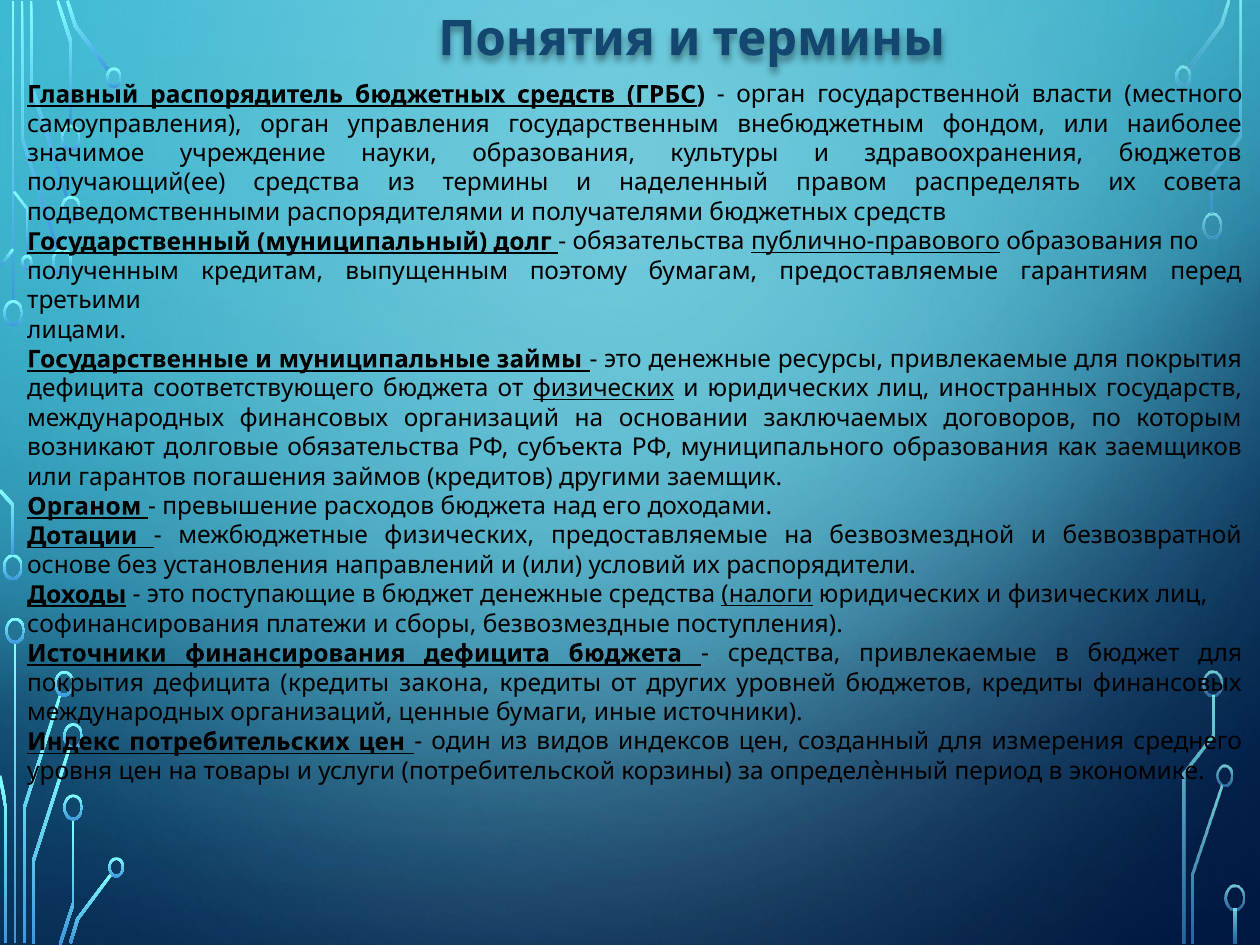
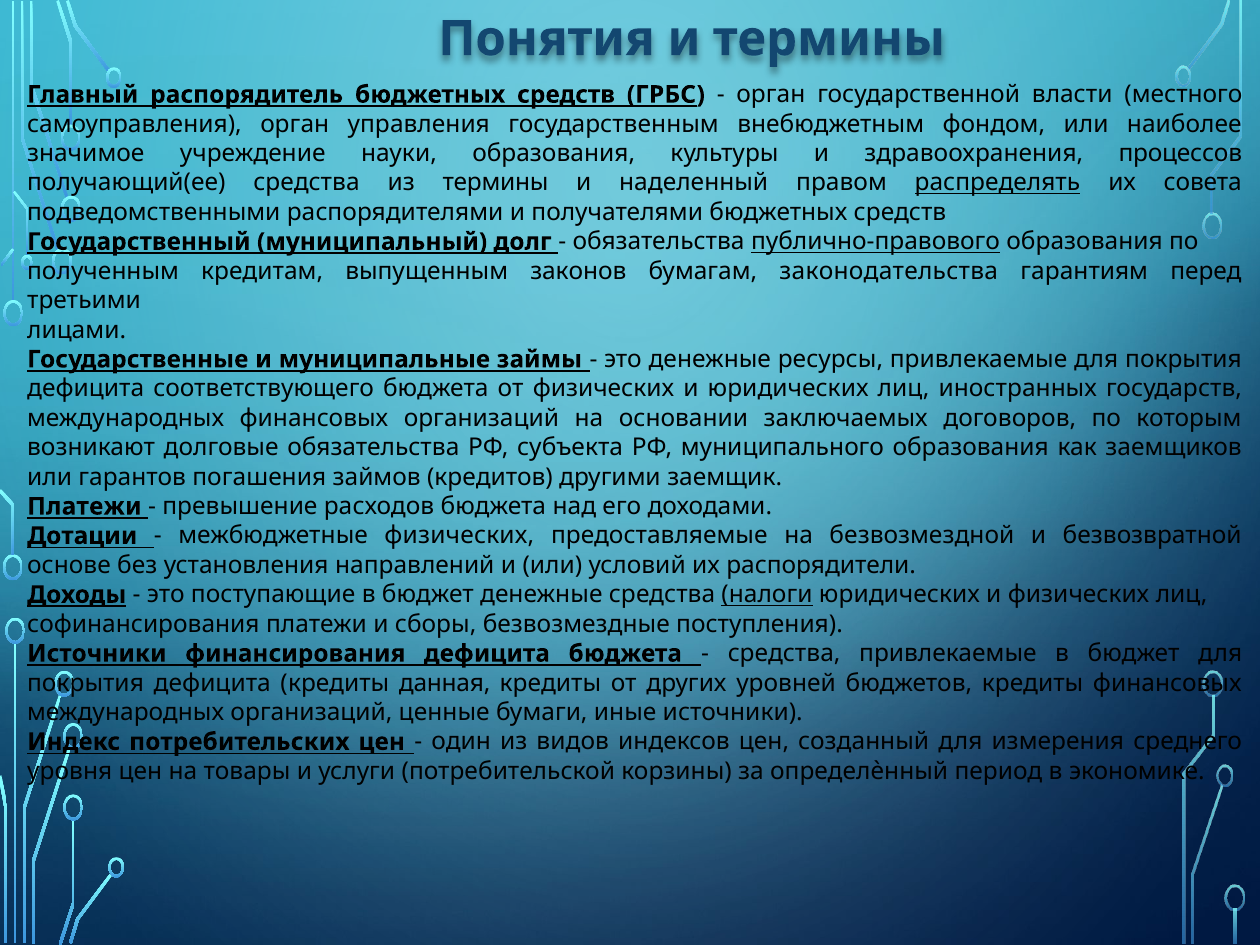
здравоохранения бюджетов: бюджетов -> процессов (1180, 153)
распределять underline: none -> present (997, 183)
поэтому: поэтому -> законов (578, 271)
бумагам предоставляемые: предоставляемые -> законодательства (889, 271)
физических underline: present -> none (603, 389)
Органом: Органом -> Платежи (84, 506)
закона: закона -> данная (445, 683)
